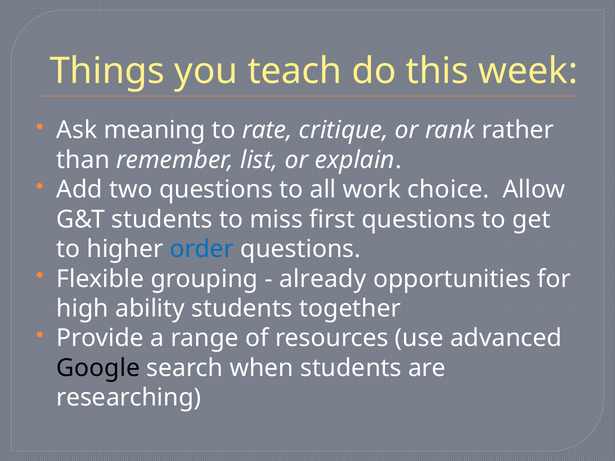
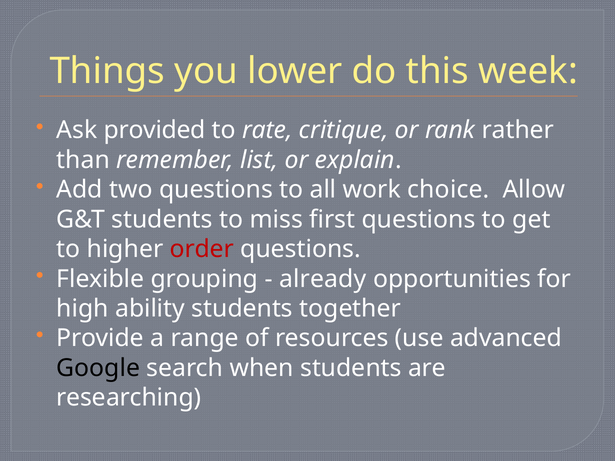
teach: teach -> lower (295, 71)
meaning: meaning -> provided (155, 130)
order colour: blue -> red (202, 249)
